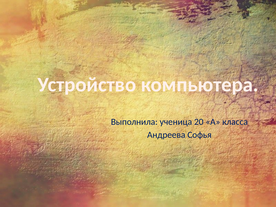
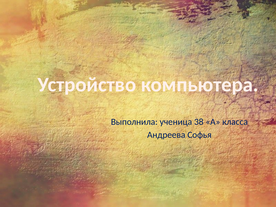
20: 20 -> 38 (199, 122)
